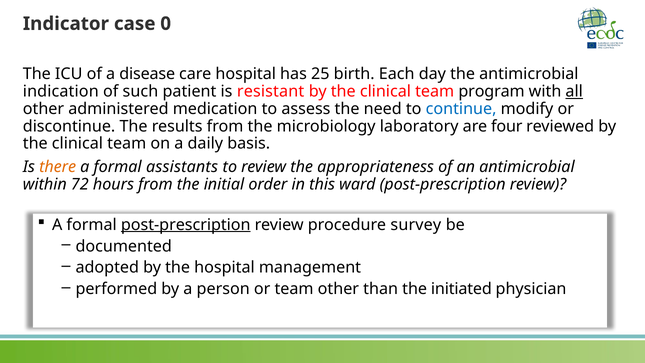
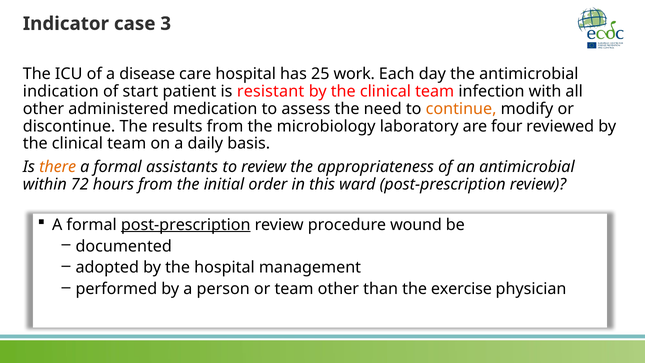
0: 0 -> 3 (166, 24)
birth: birth -> work (354, 74)
such: such -> start (140, 91)
program: program -> infection (491, 91)
all underline: present -> none (574, 91)
continue colour: blue -> orange (461, 109)
survey: survey -> wound (416, 225)
initiated: initiated -> exercise (461, 289)
